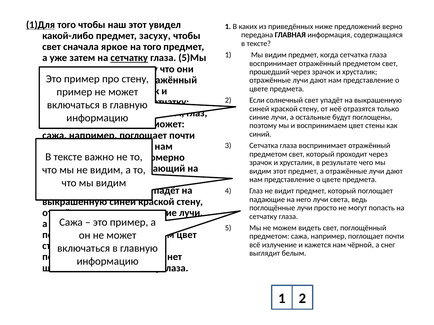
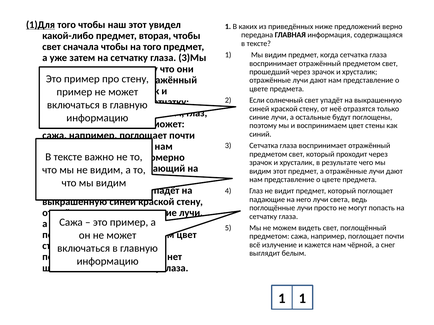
засуху: засуху -> вторая (155, 36)
сначала яркое: яркое -> чтобы (114, 47)
сетчатку underline: present -> none (129, 58)
5)Мы: 5)Мы -> 3)Мы (192, 58)
1 2: 2 -> 1 (302, 299)
